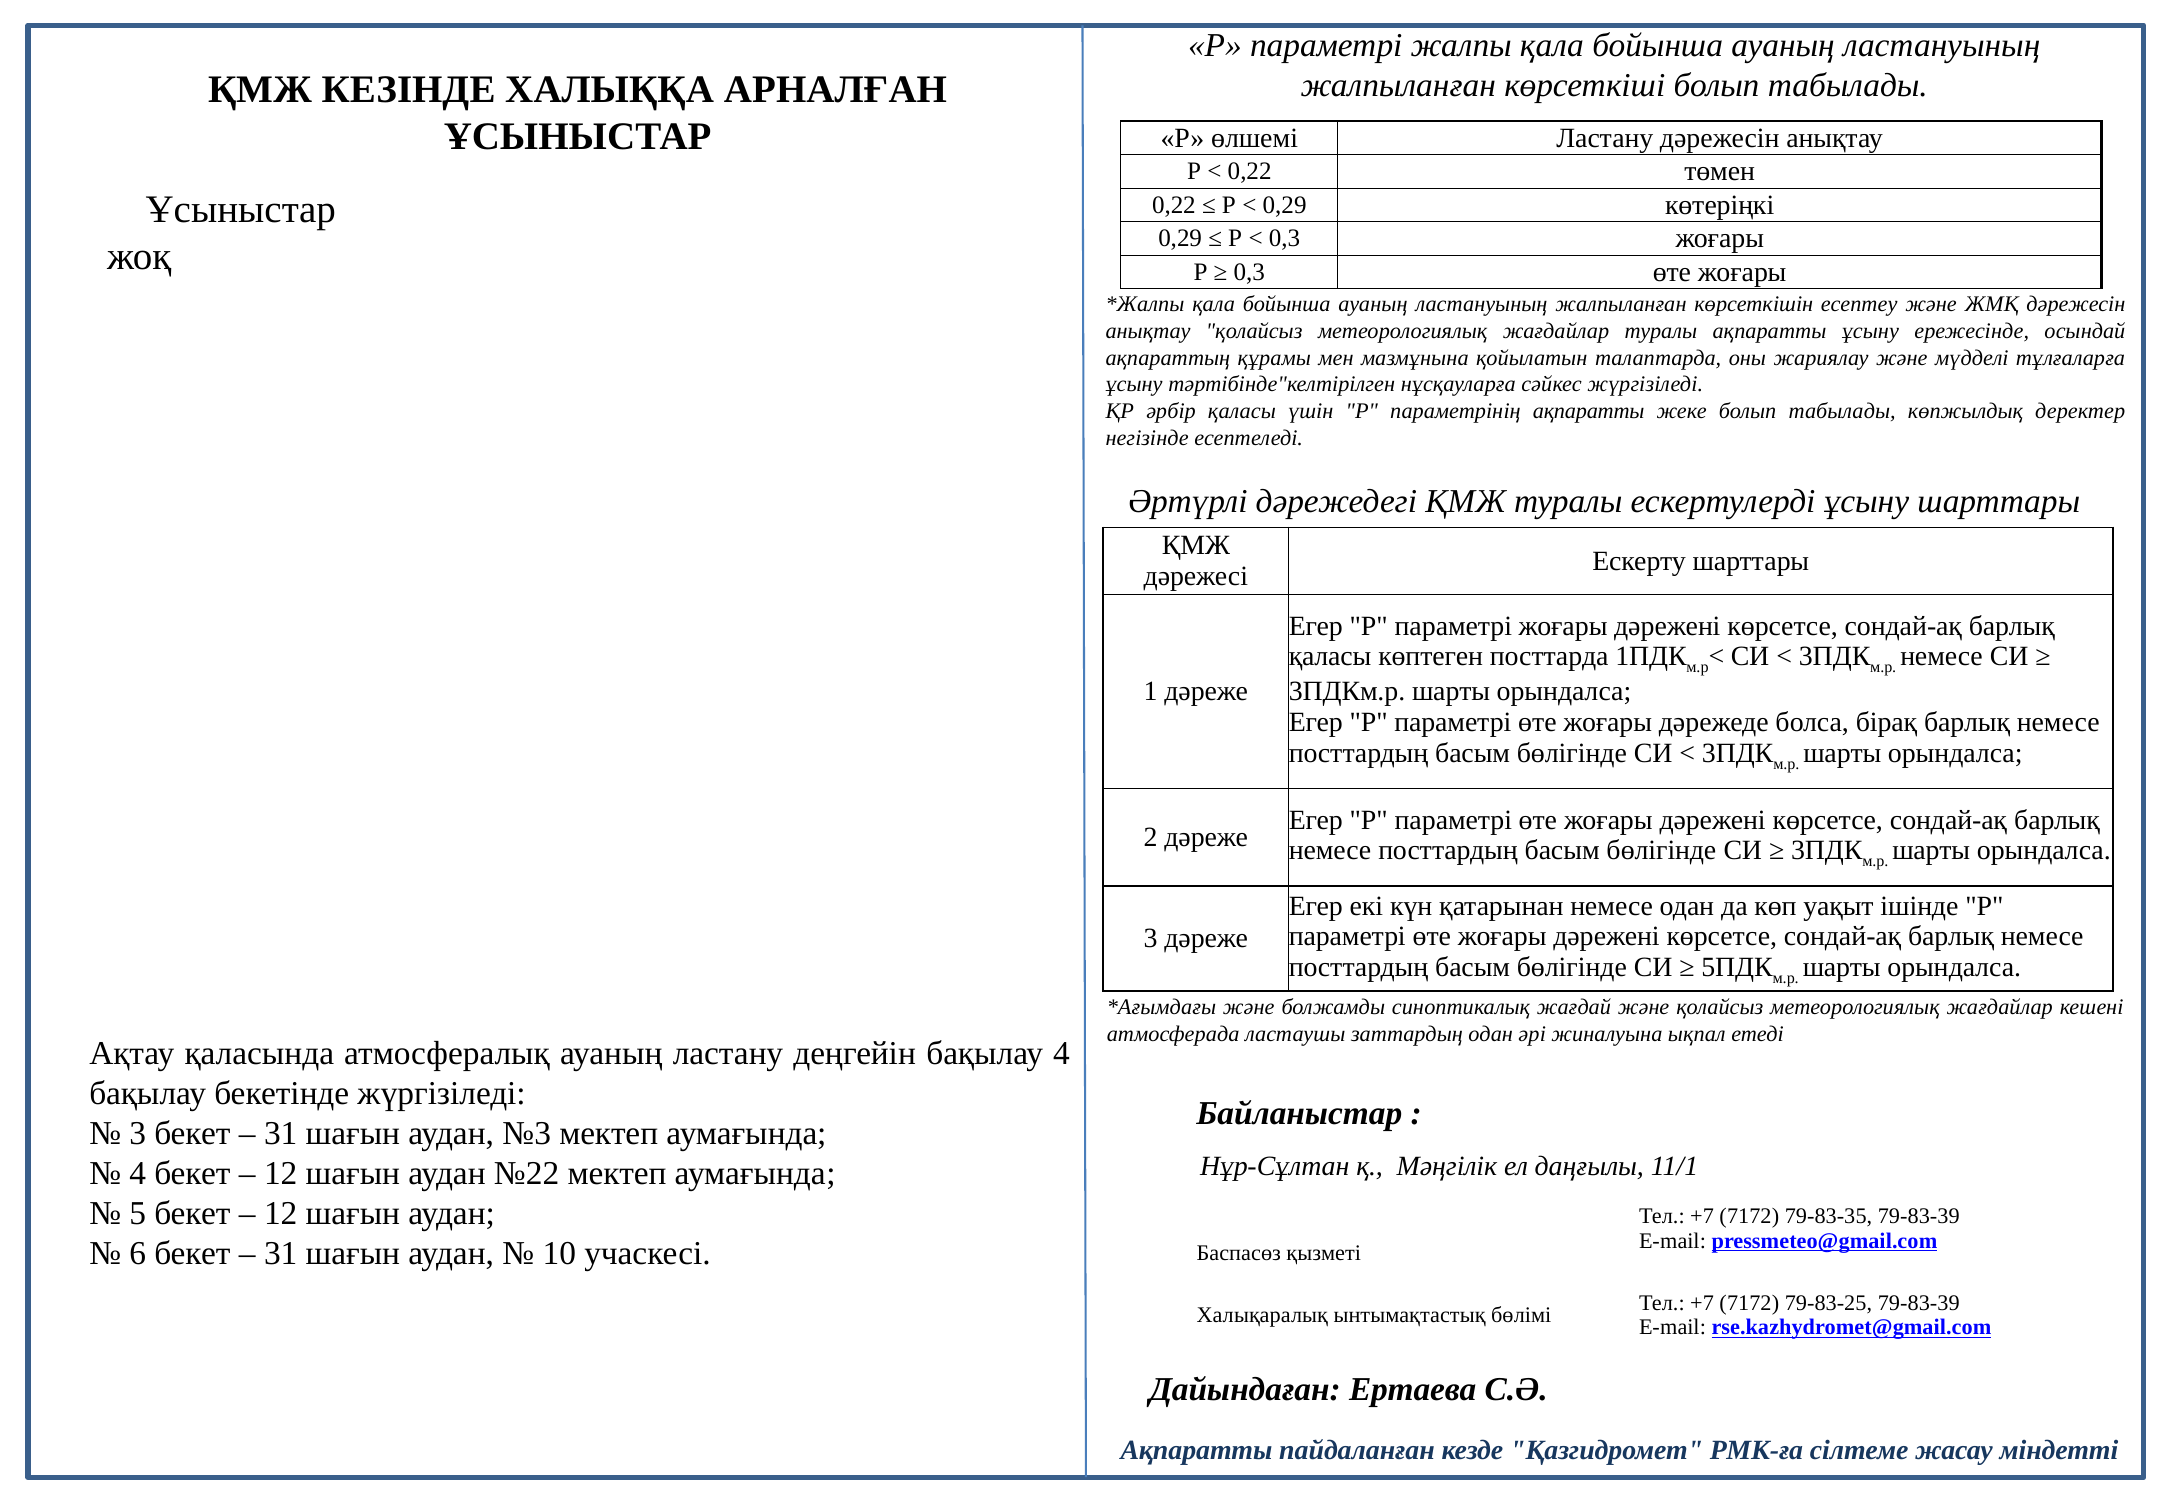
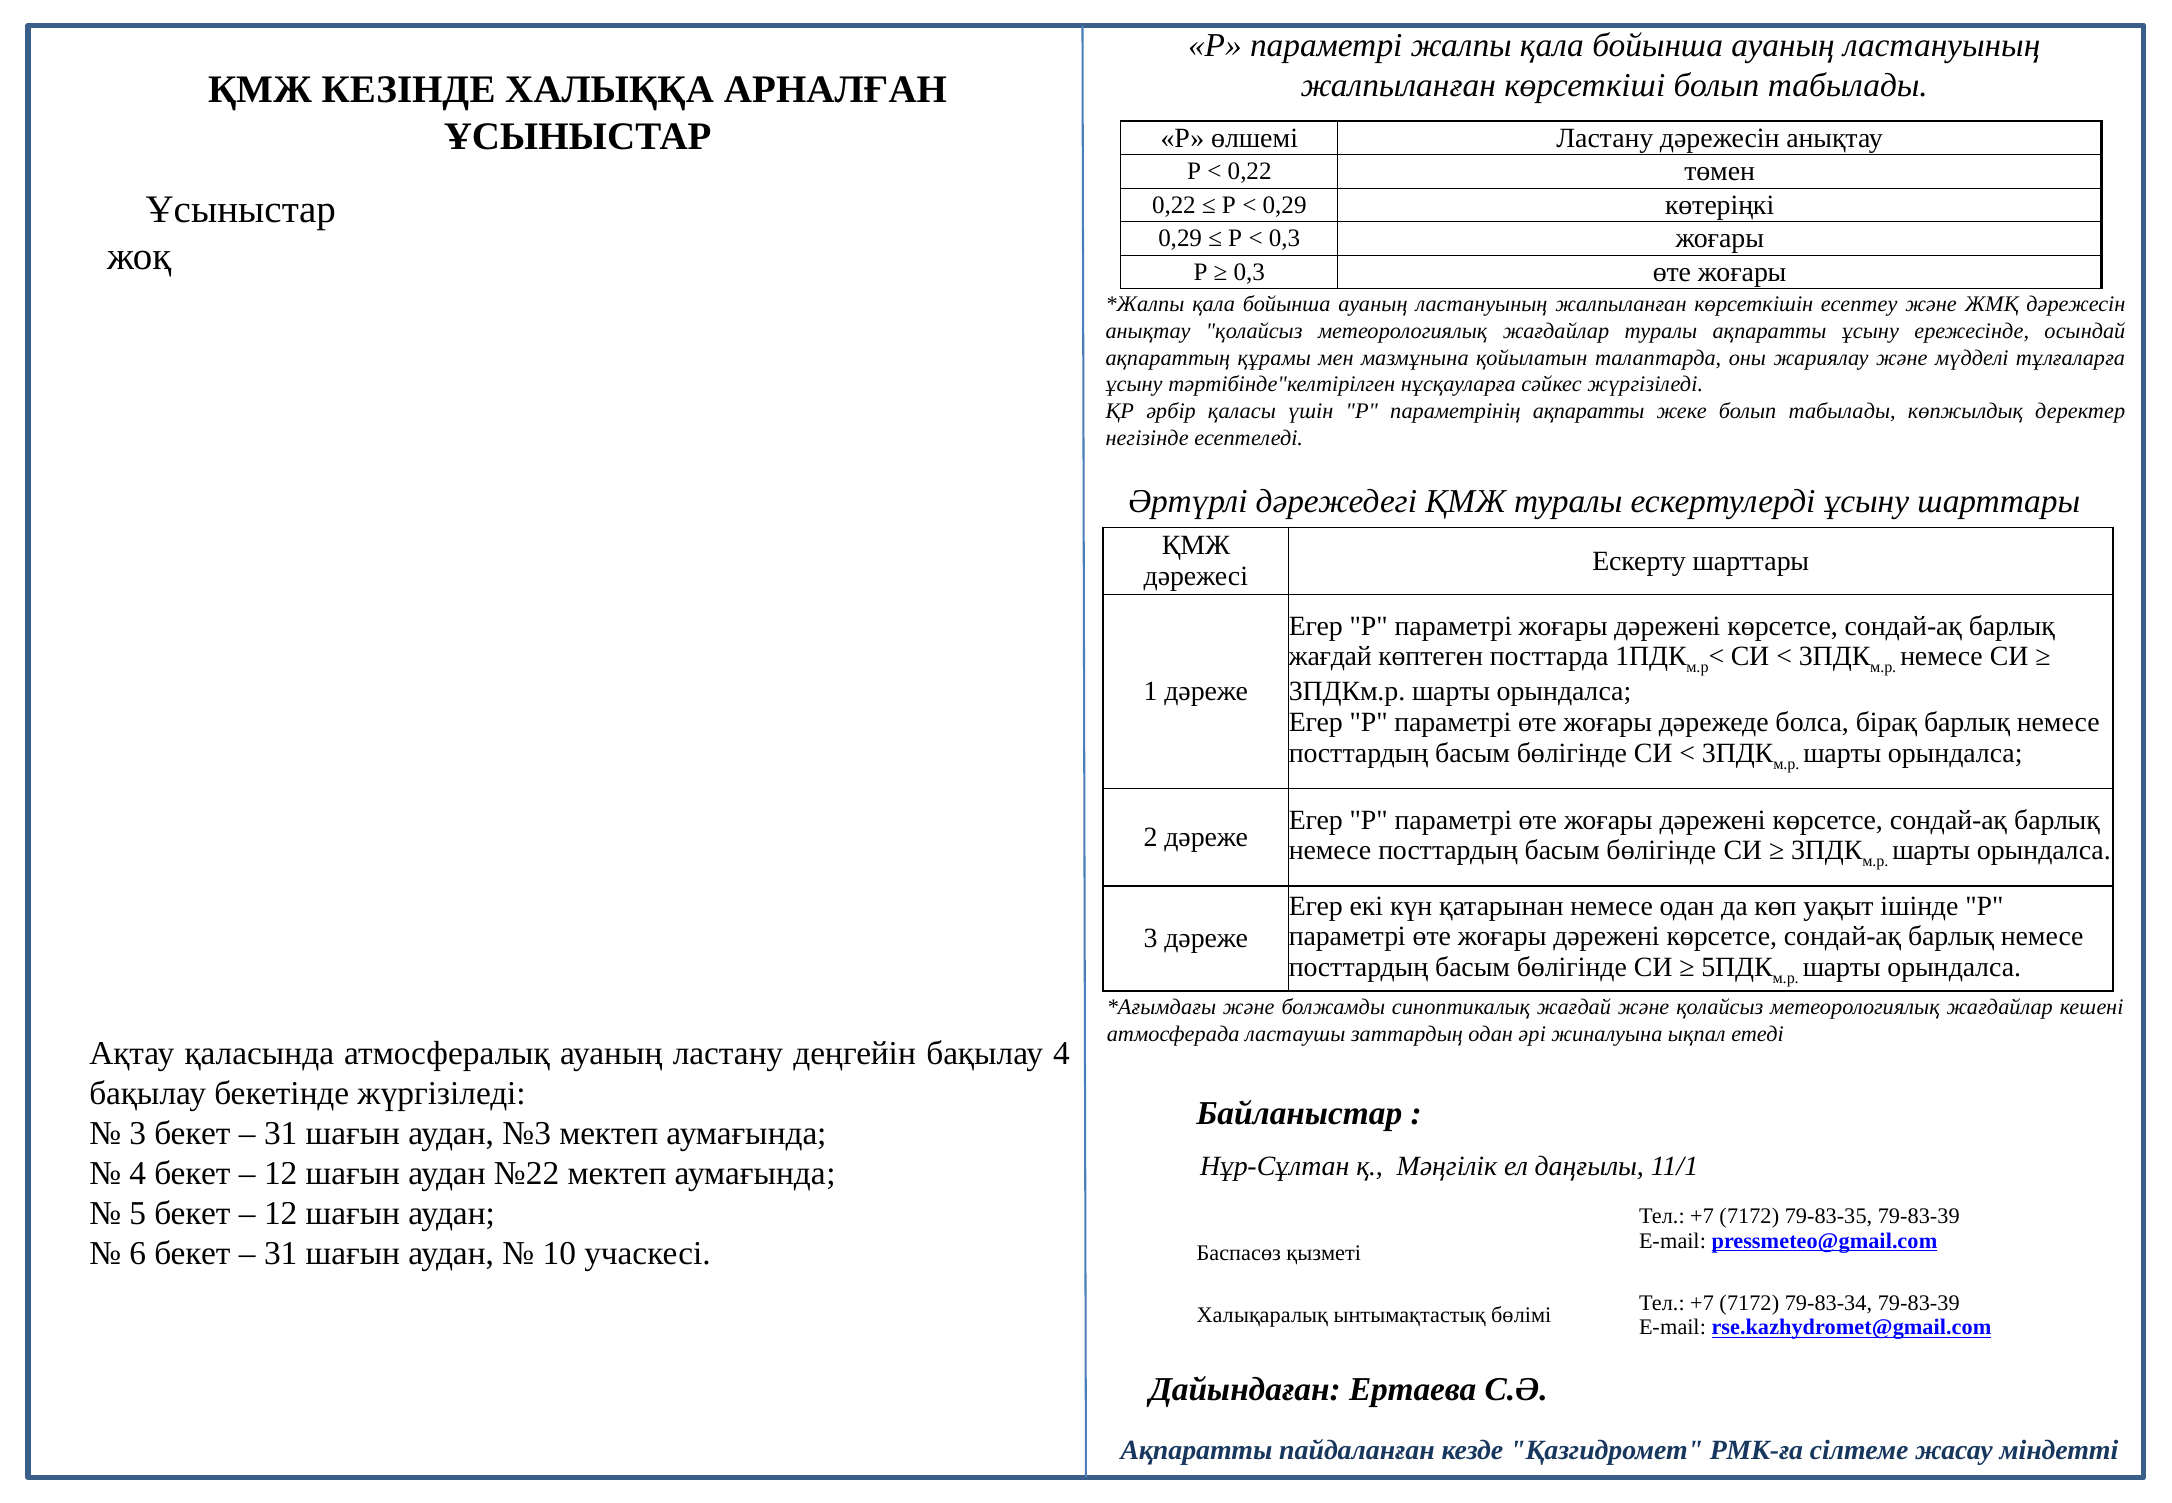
қаласы: қаласы -> жағдай (1330, 657)
79-83-25: 79-83-25 -> 79-83-34 (1828, 1303)
